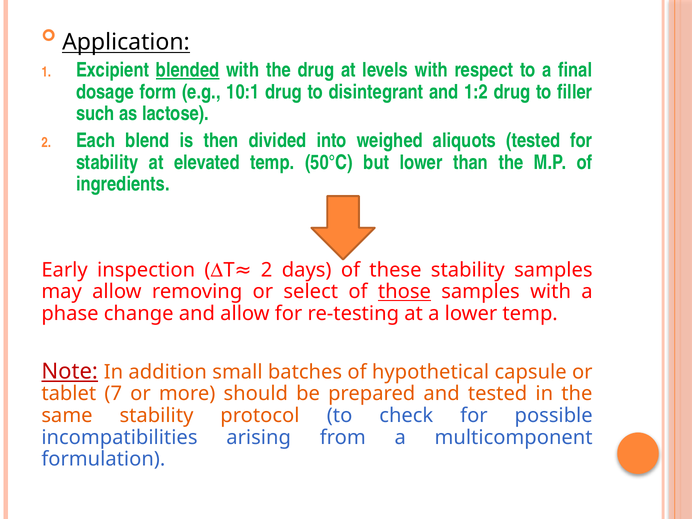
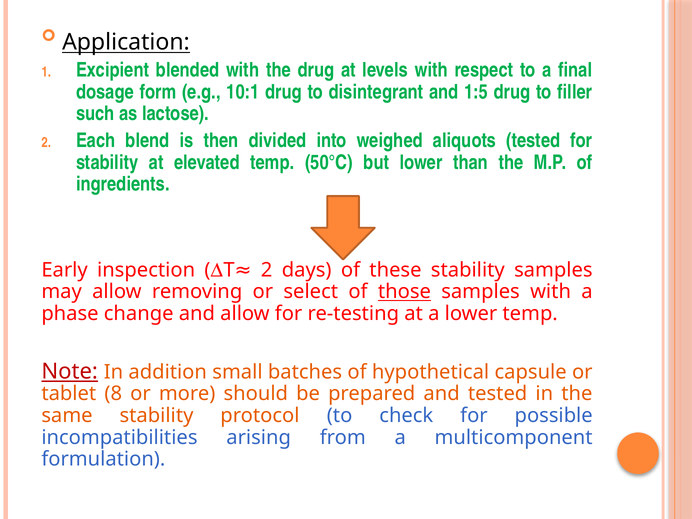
blended underline: present -> none (188, 70)
1:2: 1:2 -> 1:5 (476, 92)
7: 7 -> 8 (113, 394)
